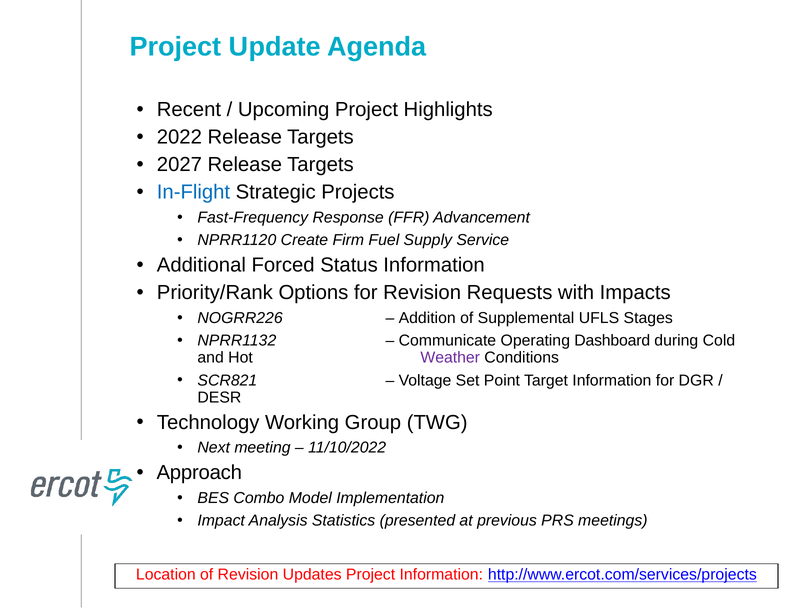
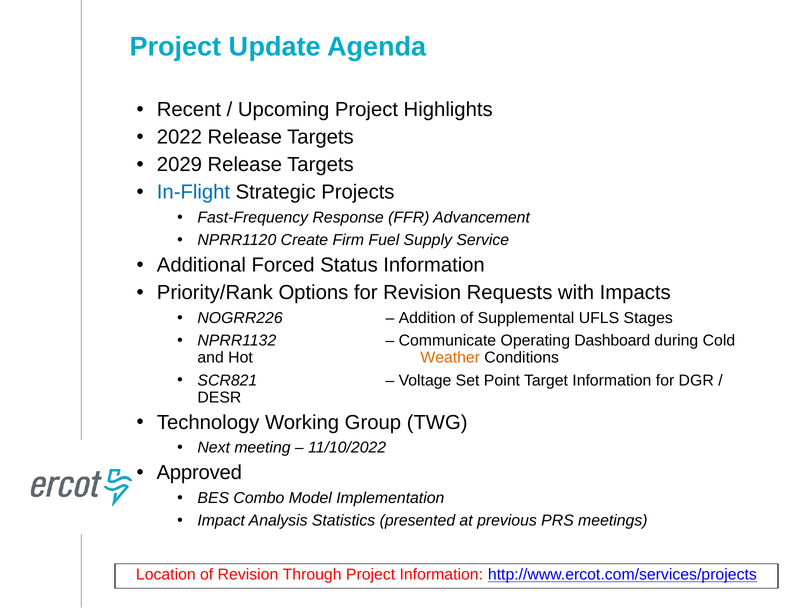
2027: 2027 -> 2029 (179, 165)
Weather colour: purple -> orange (450, 358)
Approach: Approach -> Approved (199, 473)
Updates: Updates -> Through (312, 575)
